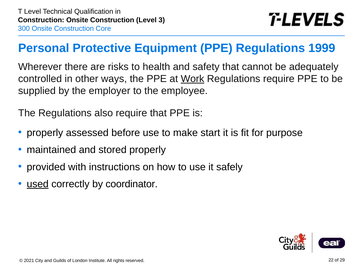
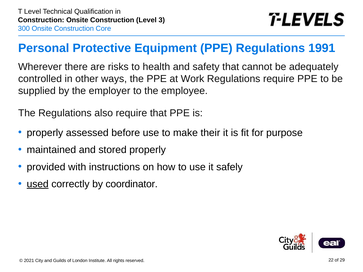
1999: 1999 -> 1991 (322, 48)
Work underline: present -> none (193, 79)
start: start -> their (210, 133)
